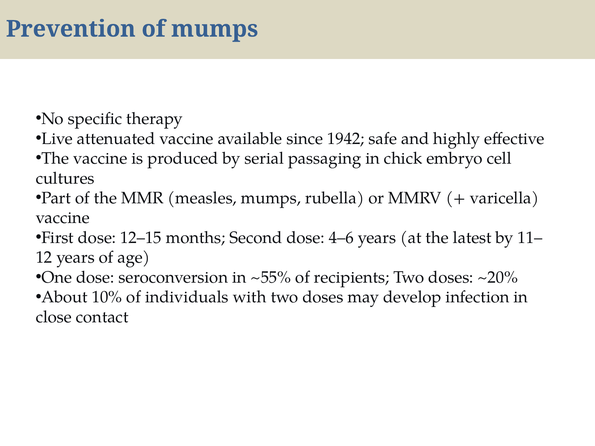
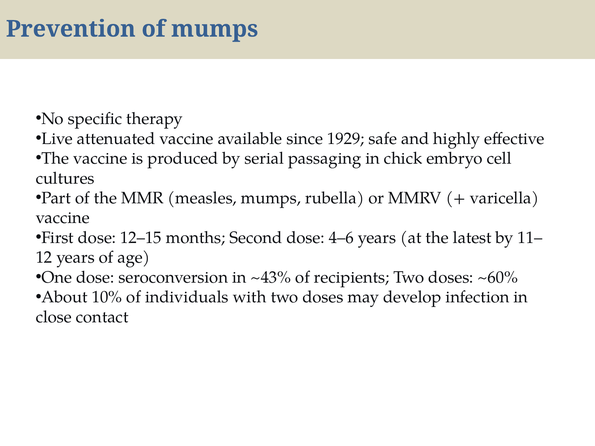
1942: 1942 -> 1929 (346, 139)
~55%: ~55% -> ~43% (271, 278)
~20%: ~20% -> ~60% (498, 278)
